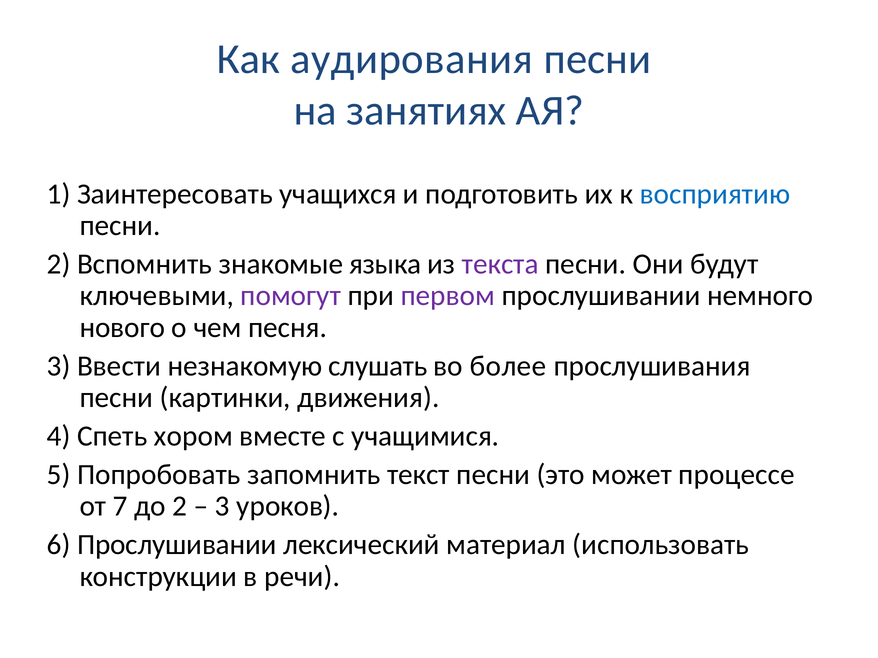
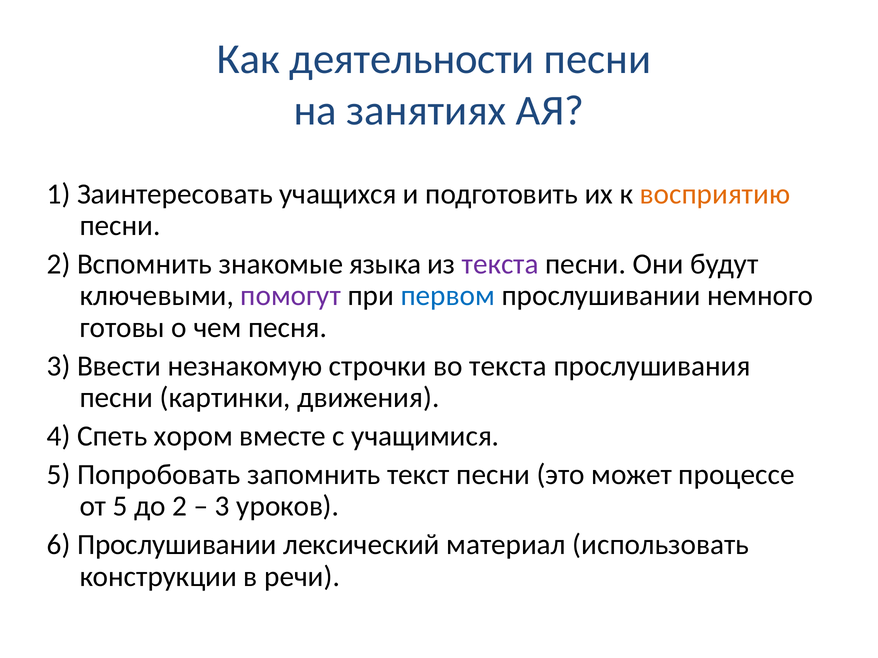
аудирования: аудирования -> деятельности (412, 59)
восприятию colour: blue -> orange (715, 194)
первом colour: purple -> blue (448, 296)
нового: нового -> готовы (122, 328)
слушать: слушать -> строчки (378, 366)
во более: более -> текста (508, 366)
от 7: 7 -> 5 (120, 507)
